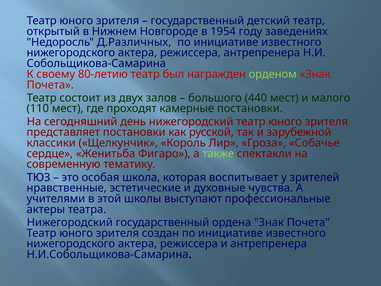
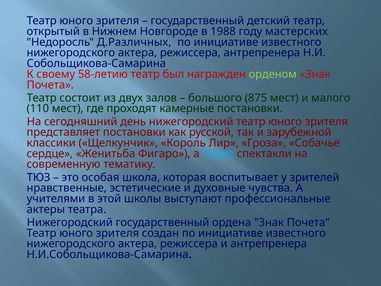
1954: 1954 -> 1988 (223, 31)
заведениях: заведениях -> мастерских (296, 31)
80-летию: 80-летию -> 58-летию (103, 74)
440: 440 -> 875 (256, 98)
также colour: light green -> light blue (218, 154)
